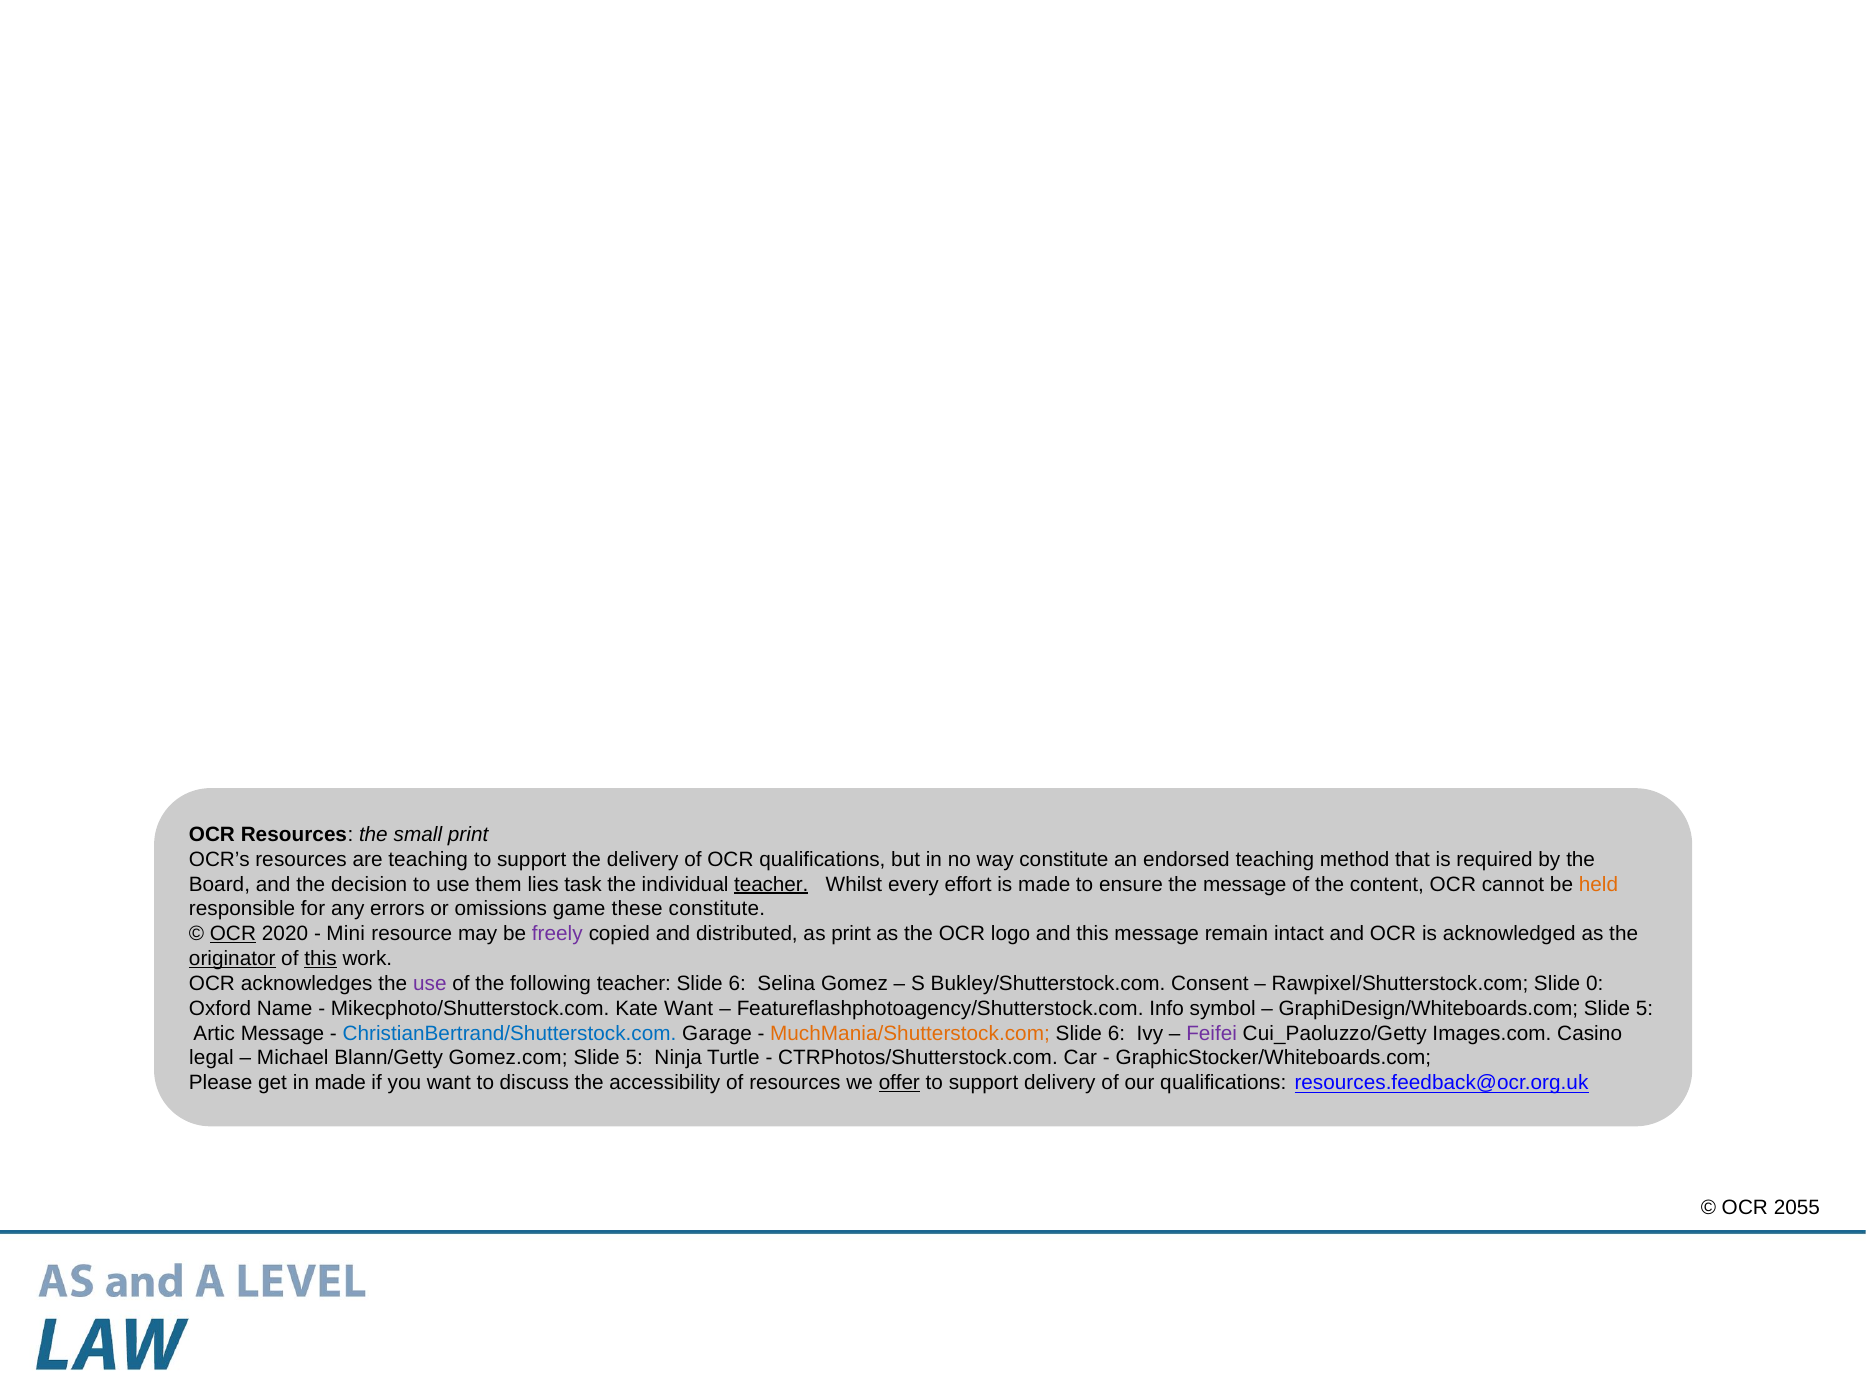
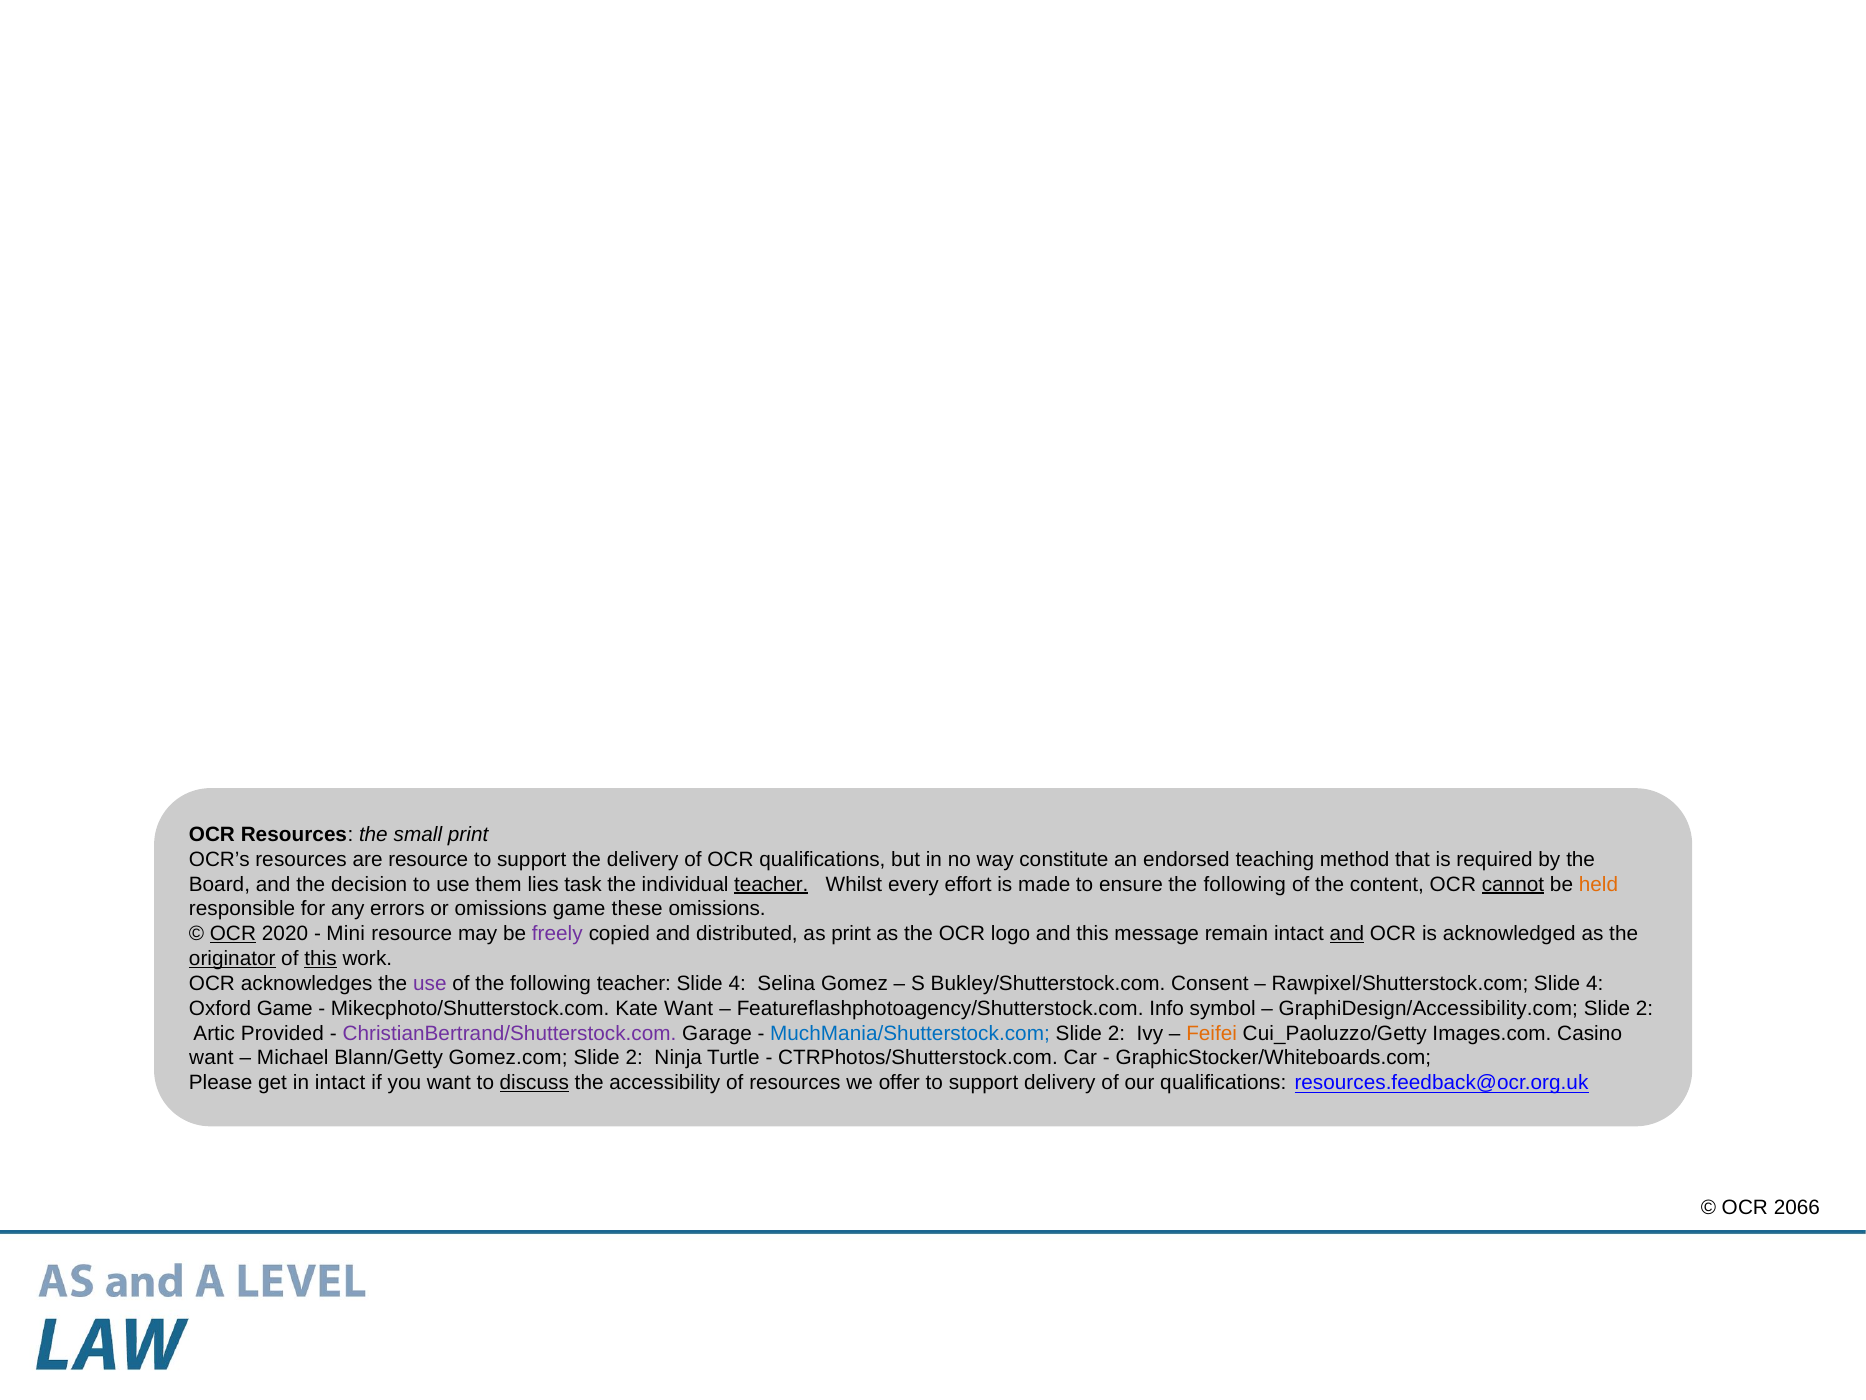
are teaching: teaching -> resource (428, 859)
ensure the message: message -> following (1245, 884)
cannot underline: none -> present (1513, 884)
these constitute: constitute -> omissions (717, 909)
and underline: none -> present (1347, 934)
6: 6 -> 4 (737, 983)
Rawpixel/Shutterstock.com Slide 0: 0 -> 4 (1595, 983)
Oxford Name: Name -> Game (285, 1008)
GraphiDesign/Whiteboards.com: GraphiDesign/Whiteboards.com -> GraphiDesign/Accessibility.com (1428, 1008)
5: 5 -> 2 (1645, 1008)
Artic Message: Message -> Provided (282, 1033)
ChristianBertrand/Shutterstock.com colour: blue -> purple (510, 1033)
MuchMania/Shutterstock.com colour: orange -> blue (910, 1033)
6: 6 -> 2 (1116, 1033)
Feifei colour: purple -> orange (1212, 1033)
legal: legal -> want (211, 1058)
5: 5 -> 2 (634, 1058)
in made: made -> intact (340, 1082)
discuss underline: none -> present (534, 1082)
offer underline: present -> none (899, 1082)
2055: 2055 -> 2066 (1797, 1208)
